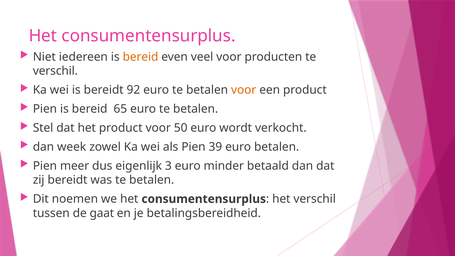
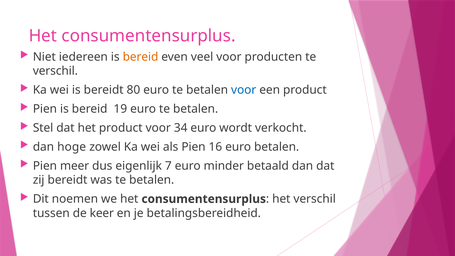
92: 92 -> 80 (133, 90)
voor colour: orange -> blue (244, 90)
65: 65 -> 19 (120, 109)
50: 50 -> 34 (181, 128)
week: week -> hoge (72, 147)
39: 39 -> 16 (215, 147)
3: 3 -> 7 (168, 166)
gaat: gaat -> keer (102, 213)
